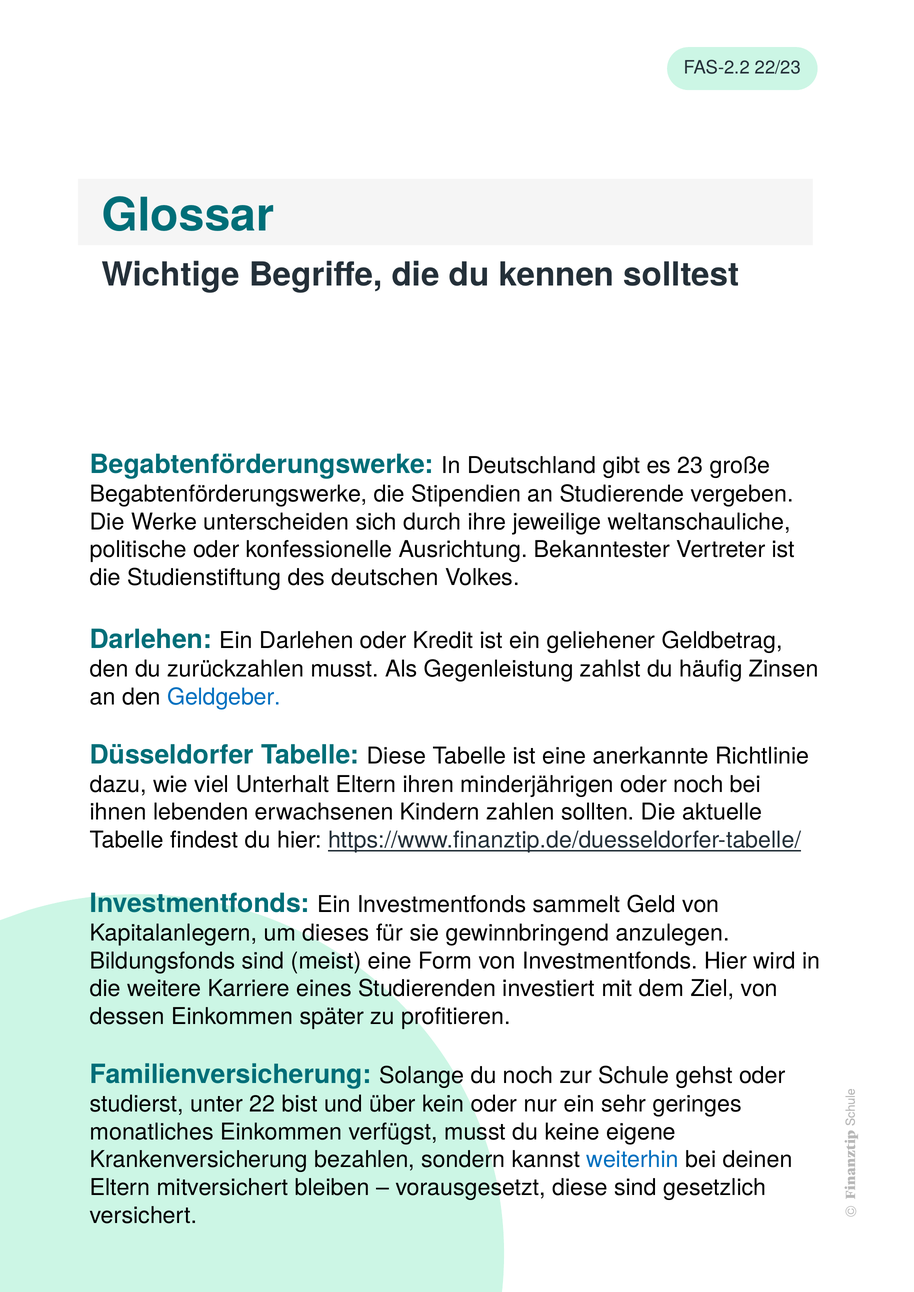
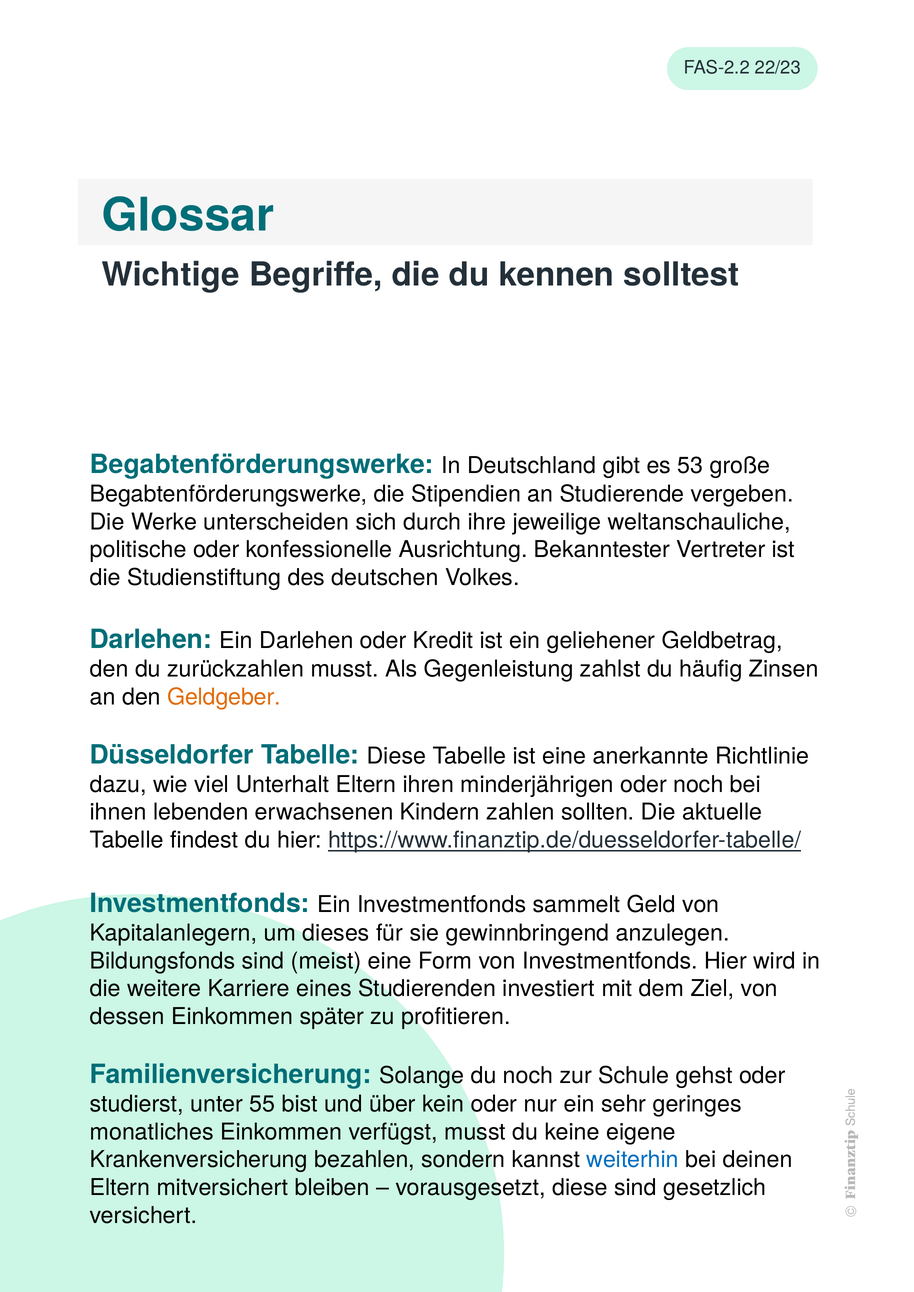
23: 23 -> 53 (690, 466)
Geldgeber colour: blue -> orange (224, 697)
22: 22 -> 55 (262, 1105)
